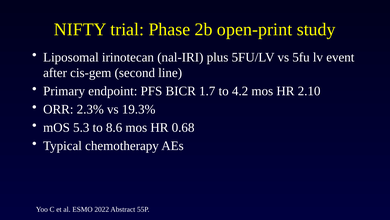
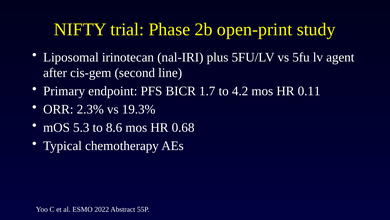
event: event -> agent (340, 57)
2.10: 2.10 -> 0.11 (309, 91)
